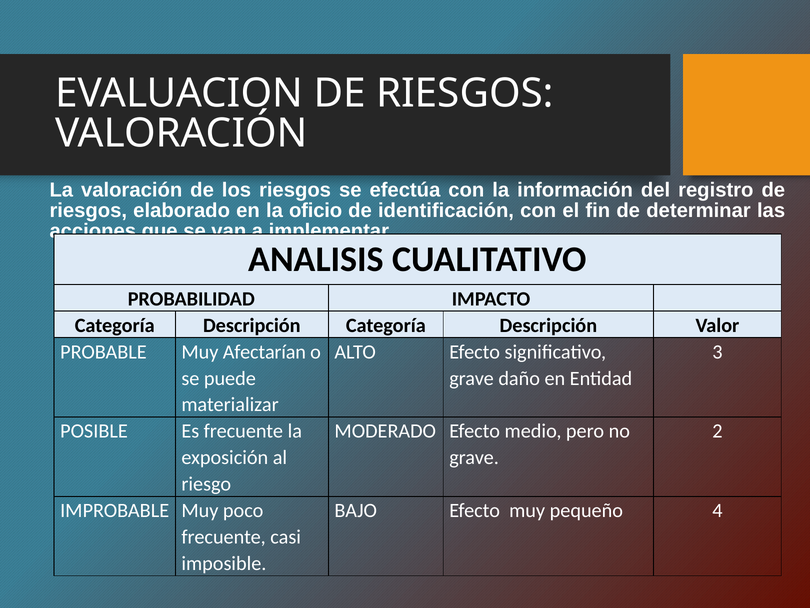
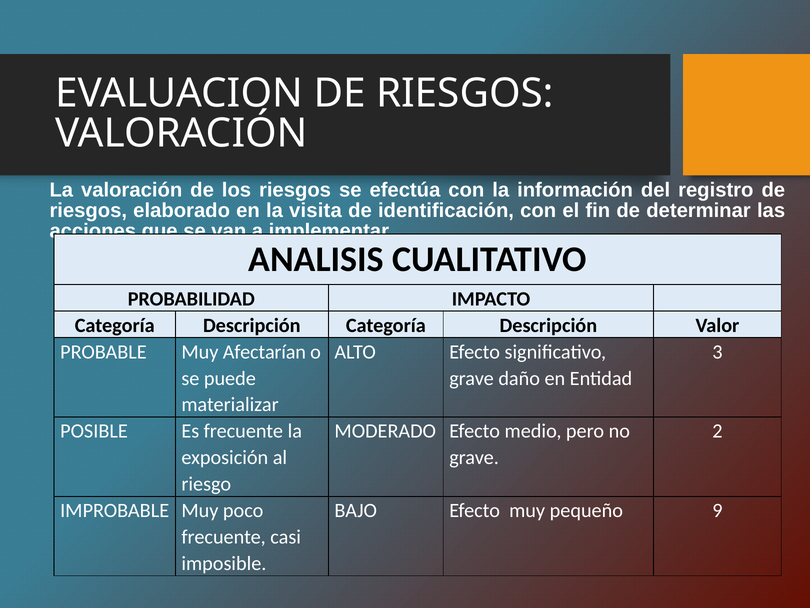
oficio: oficio -> visita (315, 210)
4: 4 -> 9 (717, 510)
